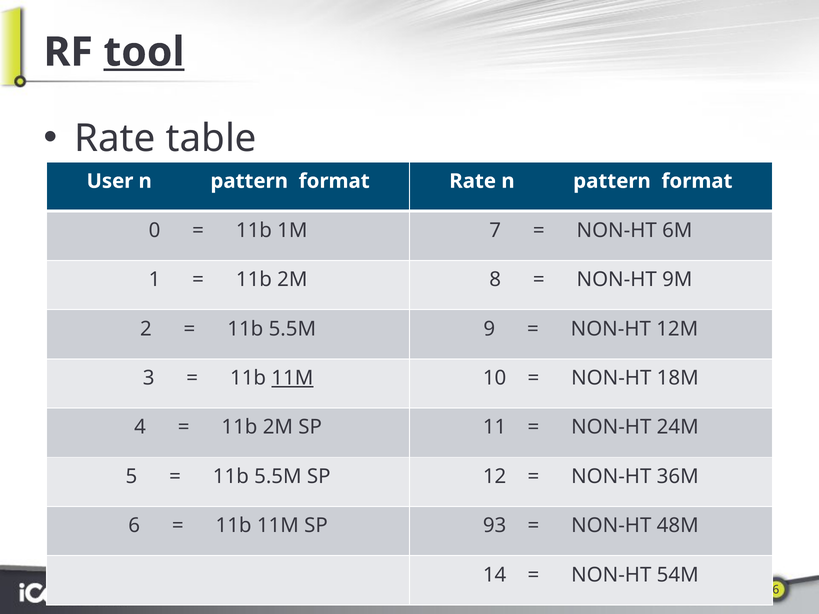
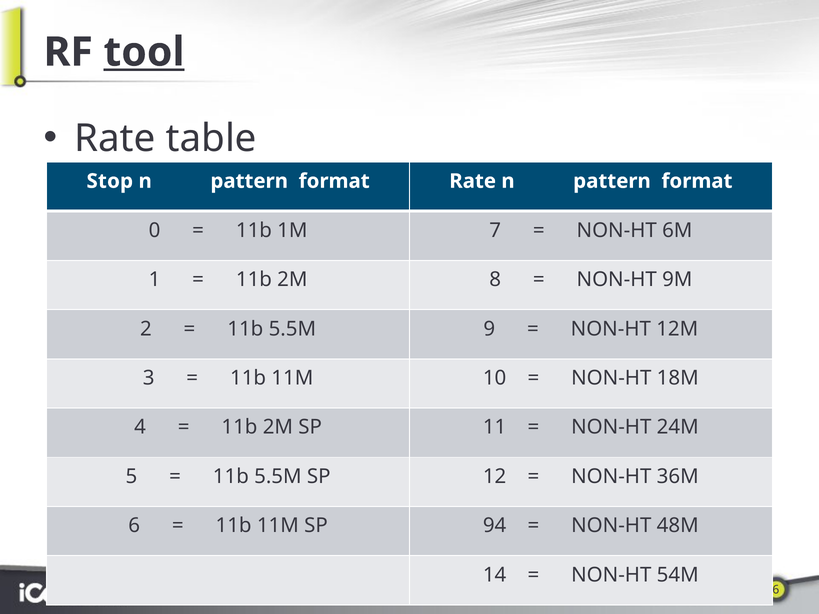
User: User -> Stop (110, 181)
11M underline: present -> none (292, 378)
93: 93 -> 94 (495, 526)
